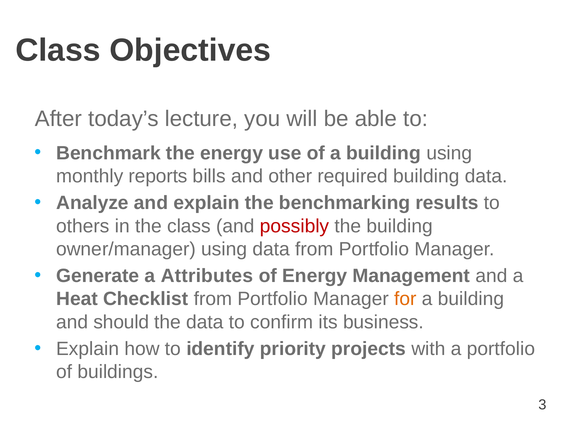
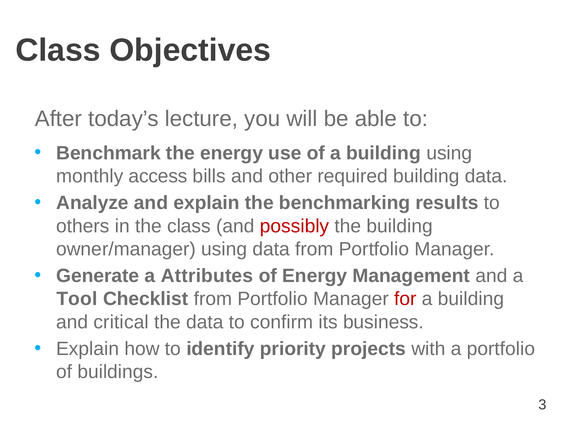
reports: reports -> access (158, 176)
Heat: Heat -> Tool (77, 299)
for colour: orange -> red (405, 299)
should: should -> critical (121, 322)
